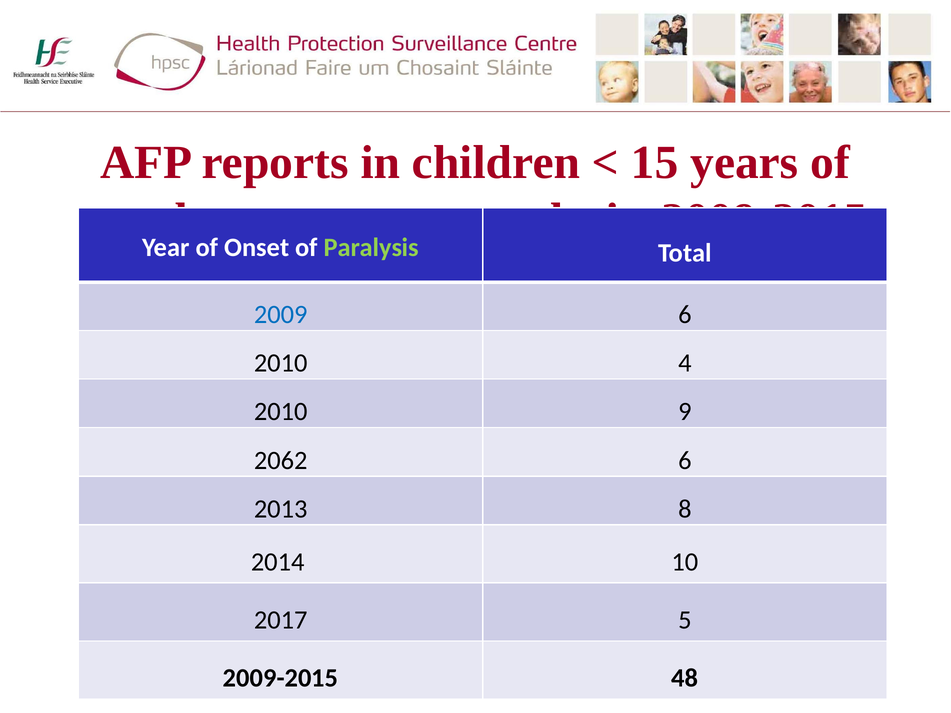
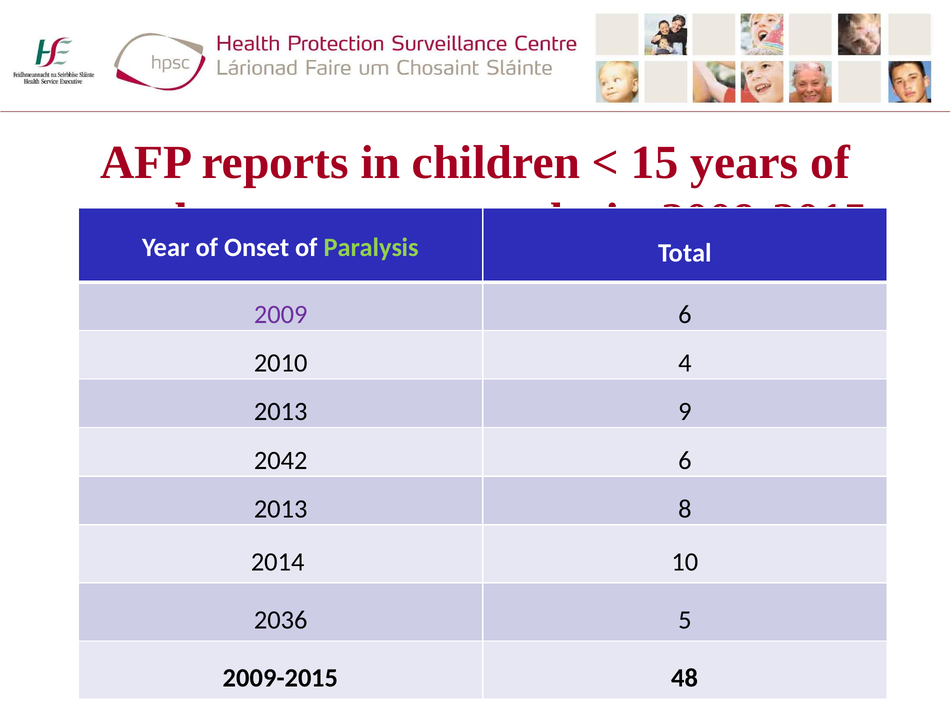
2009 colour: blue -> purple (281, 315)
2010: 2010 -> 2013 (281, 412)
2062: 2062 -> 2042 (281, 460)
2017: 2017 -> 2036 (281, 620)
